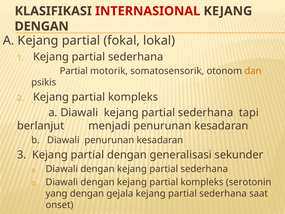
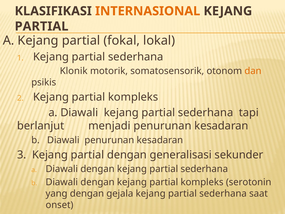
INTERNASIONAL colour: red -> orange (148, 11)
DENGAN: DENGAN -> PARTIAL (42, 26)
Partial: Partial -> Klonik (74, 71)
